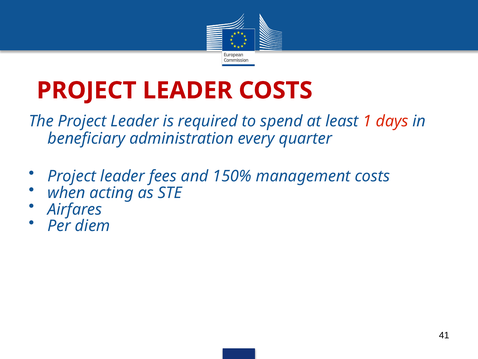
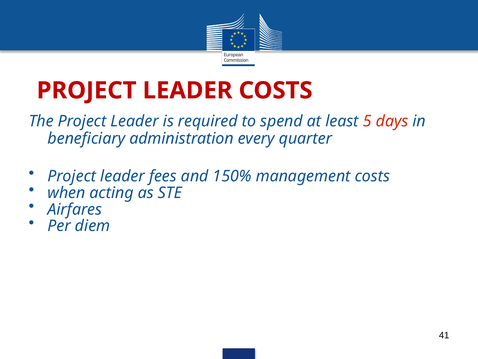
1: 1 -> 5 (367, 121)
